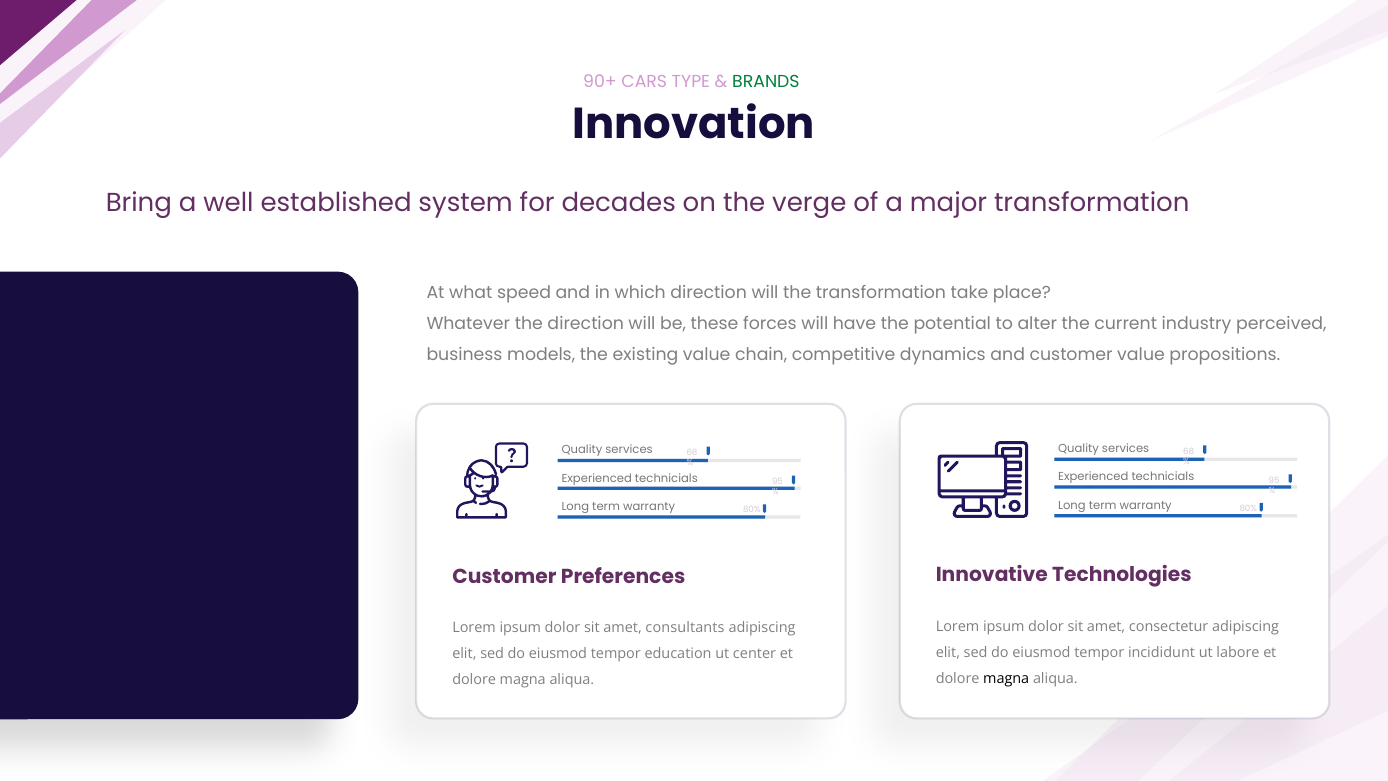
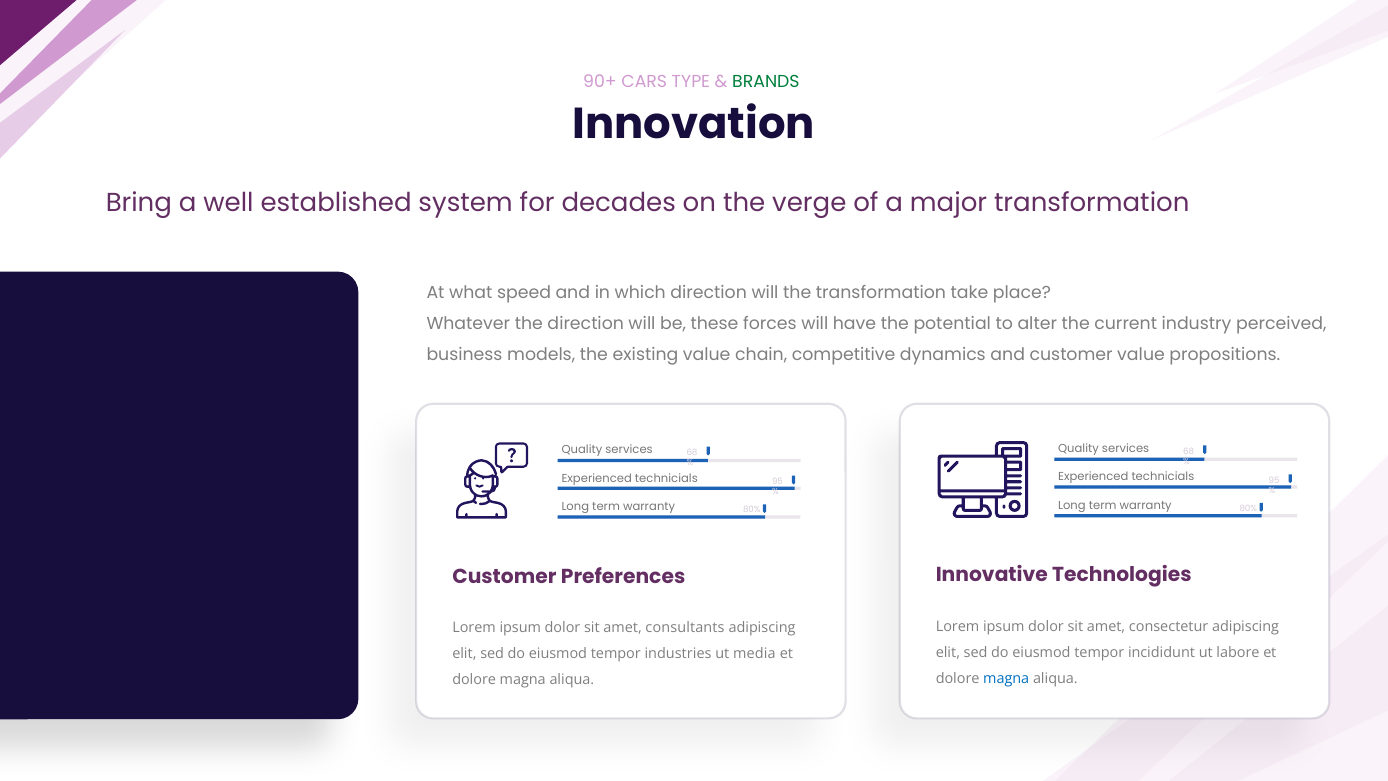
education: education -> industries (678, 653)
center: center -> media (754, 653)
magna colour: black -> blue (1006, 678)
